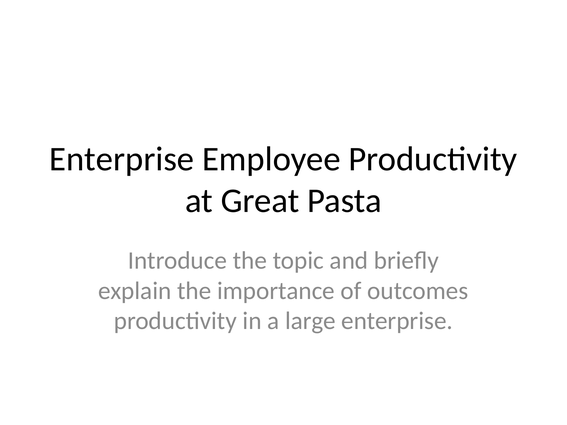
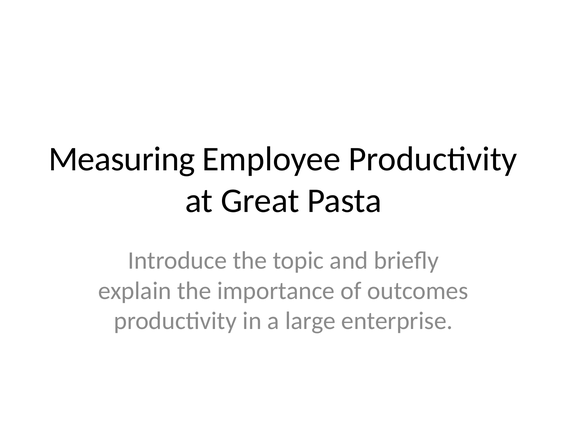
Enterprise: Enterprise -> Measuring (122, 159)
